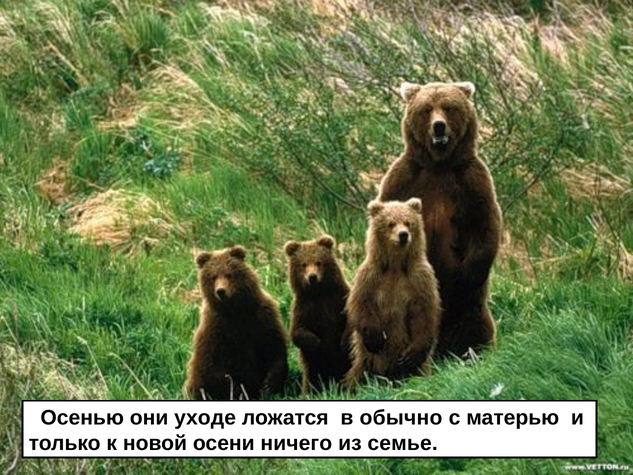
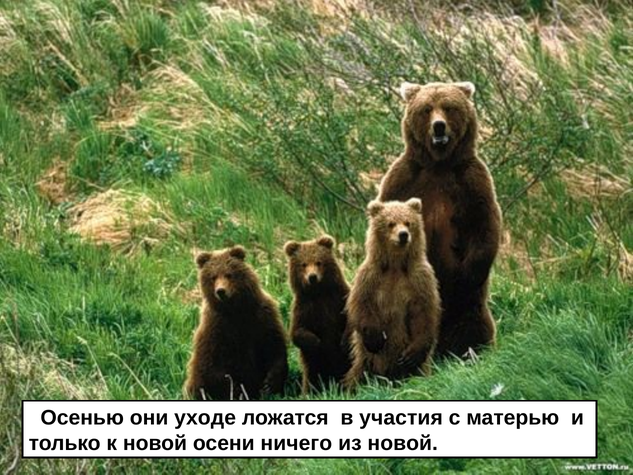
обычно: обычно -> участия (401, 418)
из семье: семье -> новой (403, 443)
